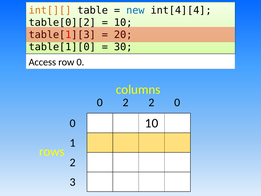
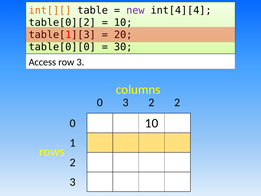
new colour: blue -> purple (135, 10)
table[1][0: table[1][0 -> table[0][0 (62, 47)
row 0: 0 -> 3 (80, 62)
0 2: 2 -> 3 (126, 102)
2 0: 0 -> 2 (177, 102)
